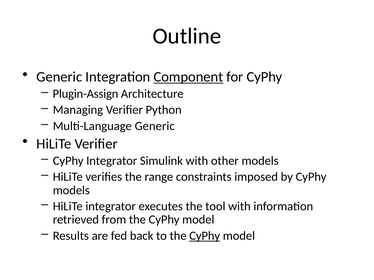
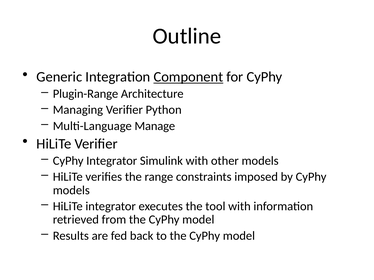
Plugin-Assign: Plugin-Assign -> Plugin-Range (85, 94)
Multi-Language Generic: Generic -> Manage (155, 126)
CyPhy underline: present -> none (205, 236)
